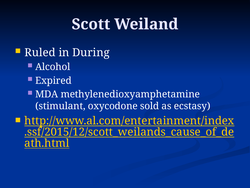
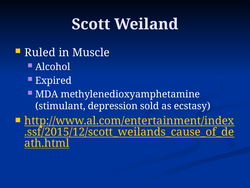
During: During -> Muscle (91, 52)
oxycodone: oxycodone -> depression (113, 106)
